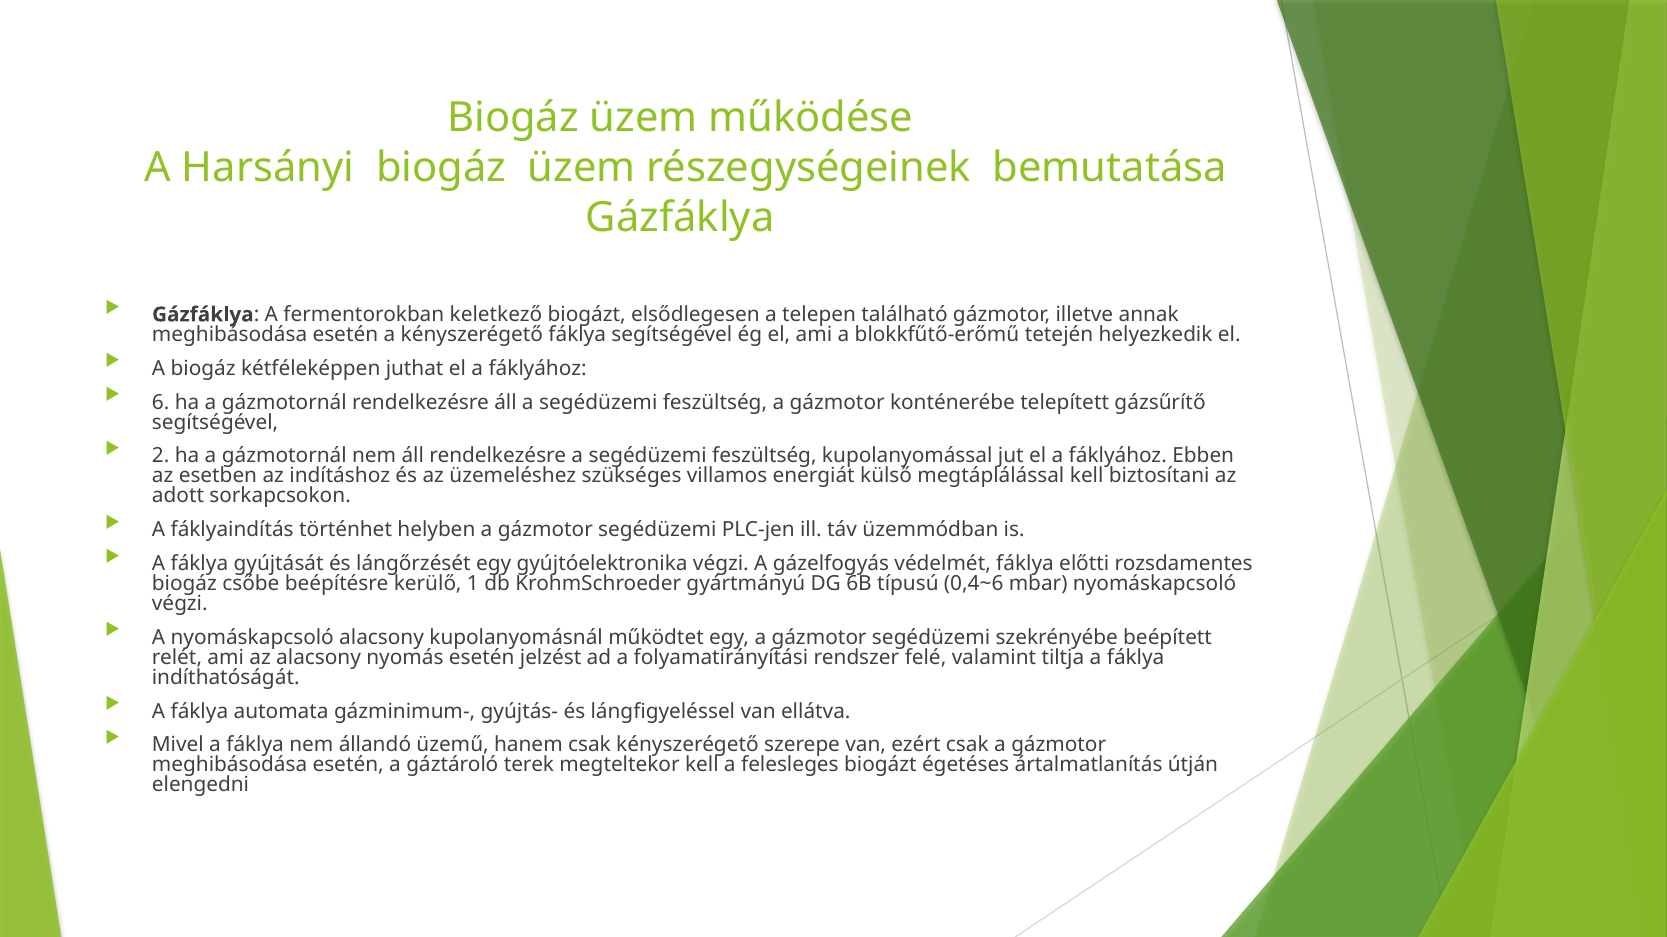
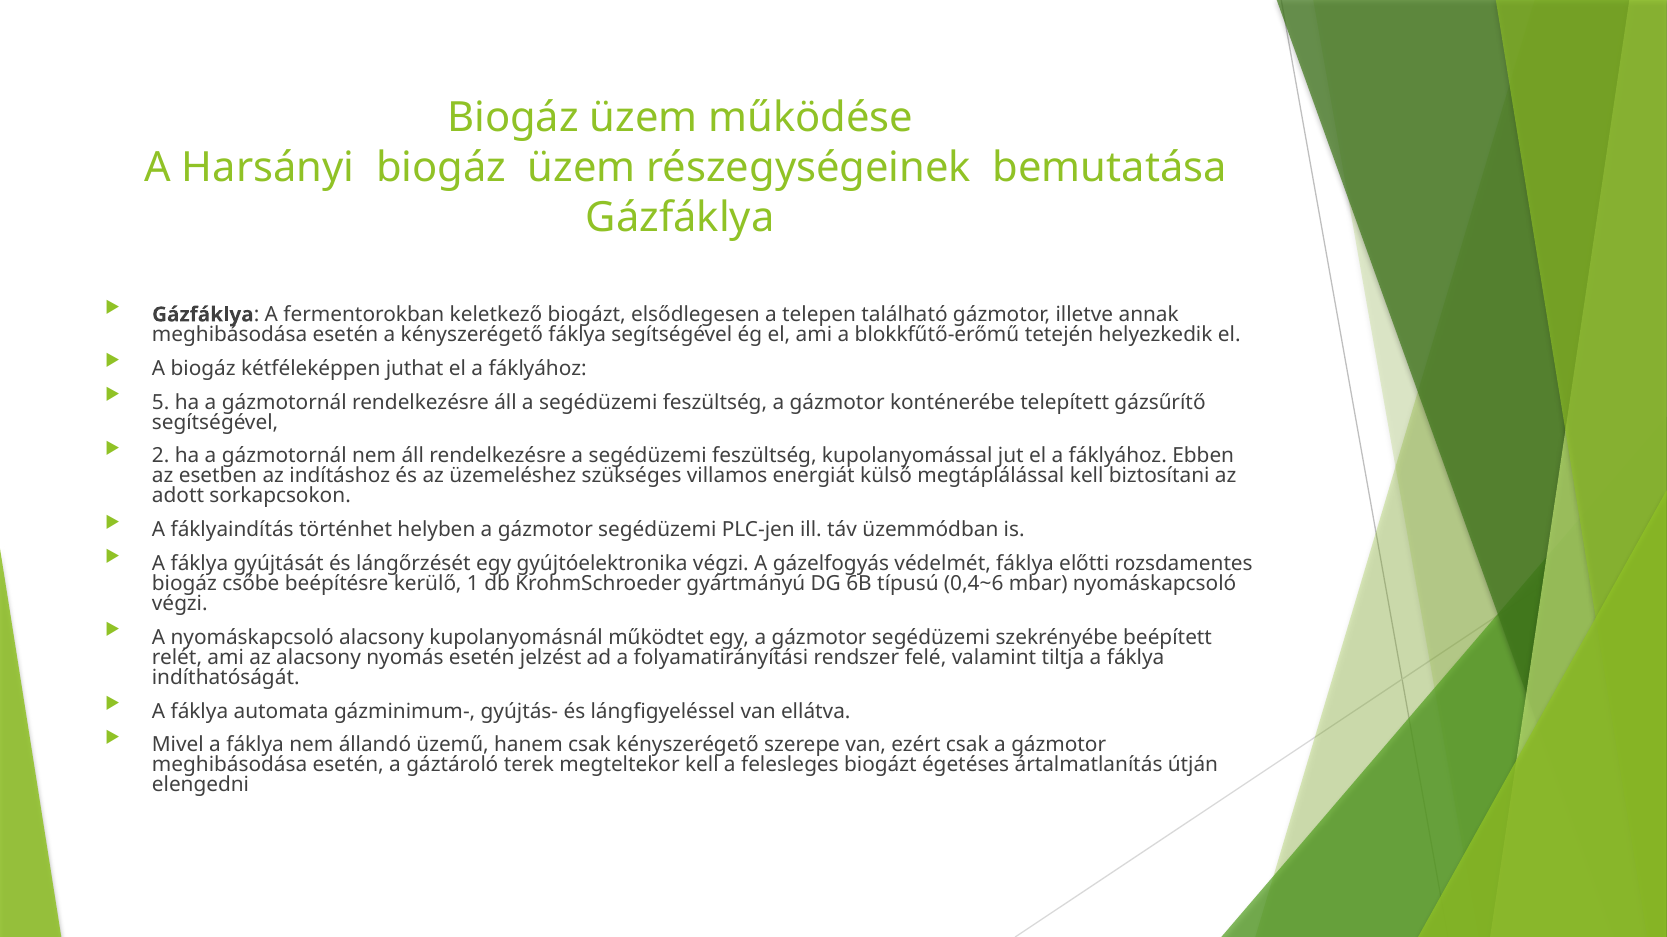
6: 6 -> 5 (161, 403)
